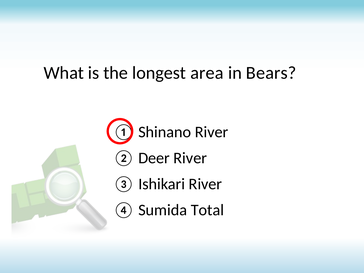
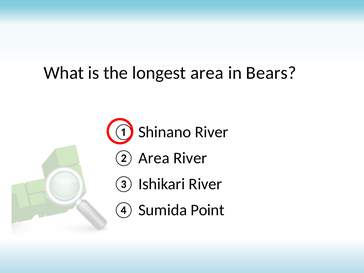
② Deer: Deer -> Area (154, 158)
Total: Total -> Point (208, 210)
